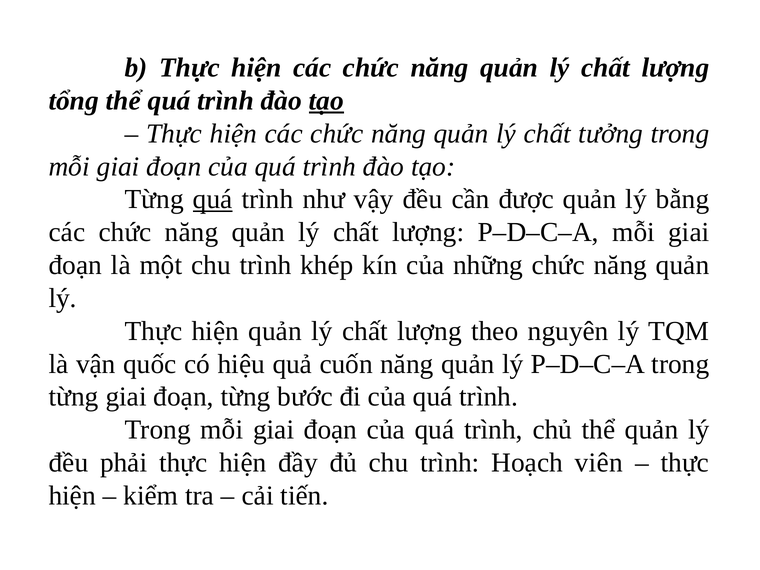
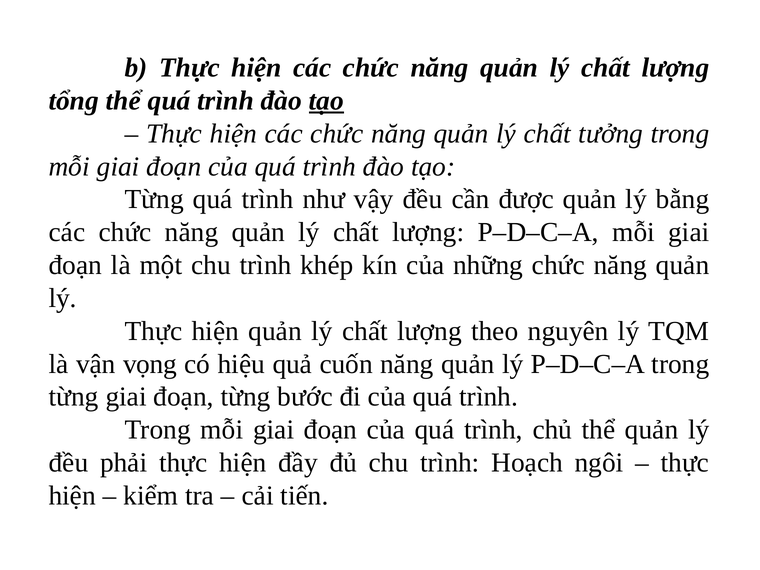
quá underline: present -> none (213, 199)
quốc: quốc -> vọng (150, 364)
viên: viên -> ngôi (599, 463)
